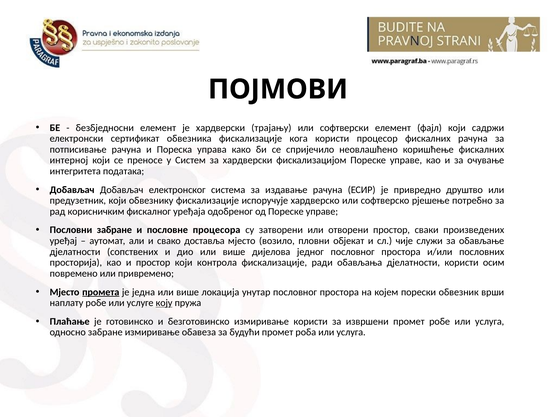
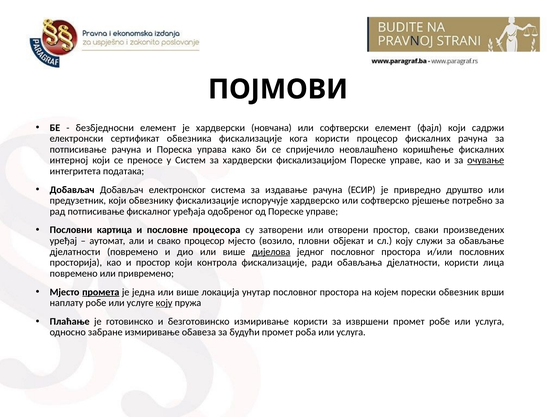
трајању: трајању -> новчана (271, 128)
очување underline: none -> present (486, 160)
рад корисничким: корисничким -> потписивање (96, 211)
Пословни забране: забране -> картица (114, 230)
свако доставља: доставља -> процесор (204, 241)
сл чије: чије -> коју (404, 241)
дјелатности сопствених: сопствених -> повремено (133, 252)
дијелова underline: none -> present (271, 252)
осим: осим -> лица (494, 263)
